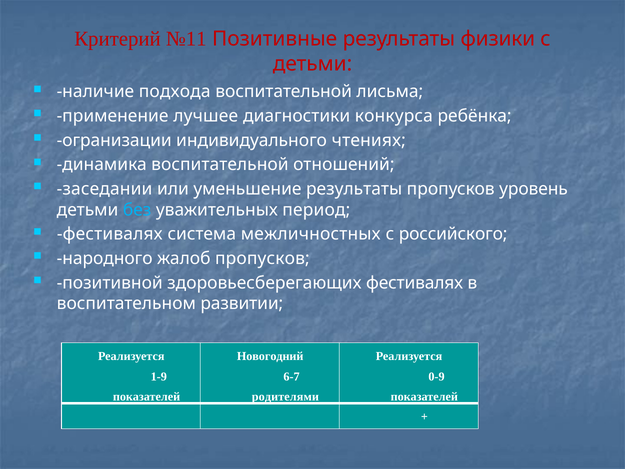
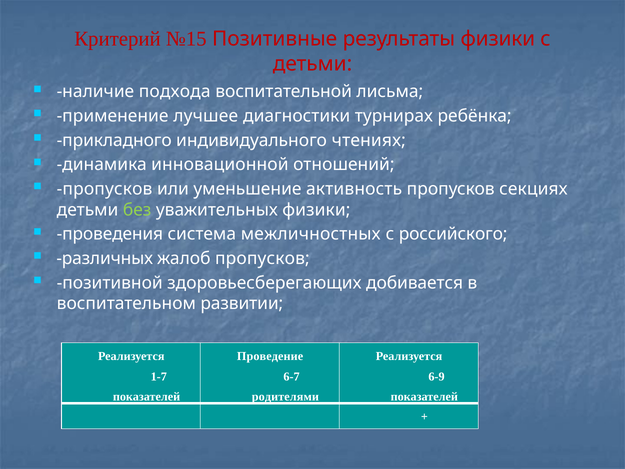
№11: №11 -> №15 (186, 39)
конкурса: конкурса -> турнирах (394, 116)
огранизации: огранизации -> прикладного (114, 140)
динамика воспитательной: воспитательной -> инновационной (220, 165)
заседании: заседании -> пропусков (105, 189)
уменьшение результаты: результаты -> активность (354, 189)
уровень: уровень -> секциях (533, 189)
без colour: light blue -> light green (137, 210)
уважительных период: период -> физики (316, 210)
фестивалях: фестивалях -> проведения (110, 234)
народного: народного -> различных (105, 258)
здоровьесберегающих фестивалях: фестивалях -> добивается (415, 283)
Новогодний: Новогодний -> Проведение (270, 356)
1-9: 1-9 -> 1-7 (159, 376)
0-9: 0-9 -> 6-9 (437, 376)
